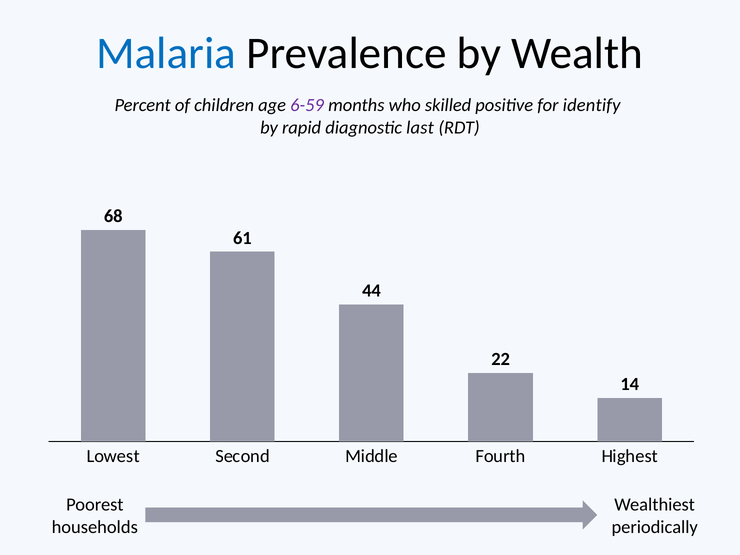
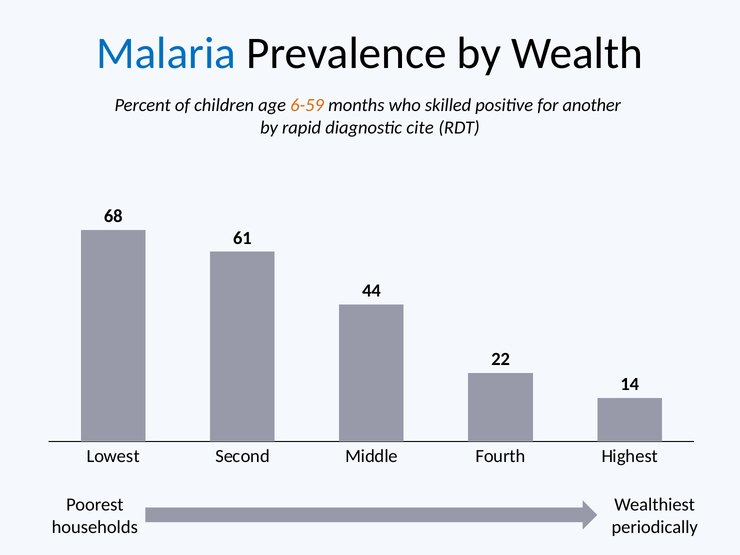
6-59 colour: purple -> orange (307, 105)
identify: identify -> another (592, 105)
last: last -> cite (420, 127)
